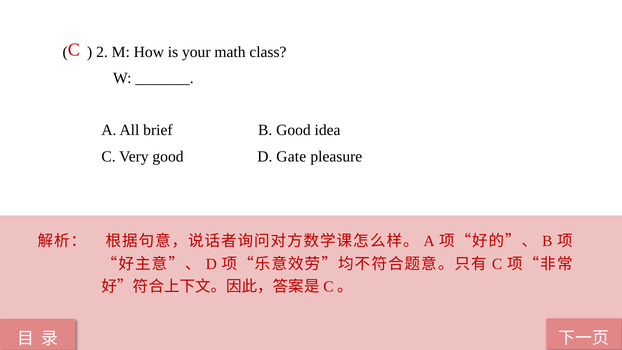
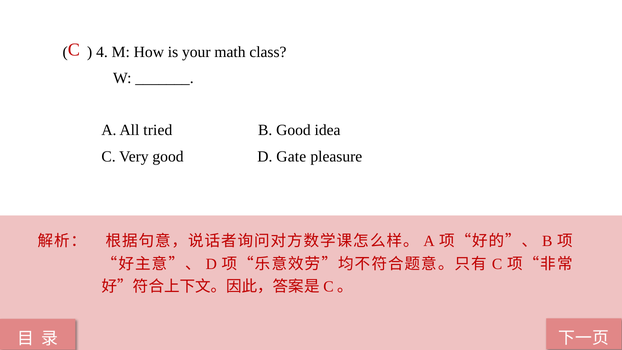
2: 2 -> 4 (102, 52)
brief: brief -> tried (158, 130)
